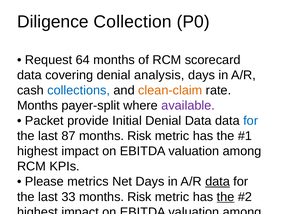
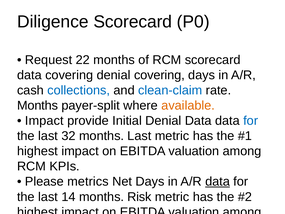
Diligence Collection: Collection -> Scorecard (133, 22)
64: 64 -> 22 (83, 60)
denial analysis: analysis -> covering (159, 75)
clean-claim colour: orange -> blue (170, 90)
available colour: purple -> orange (188, 105)
Packet: Packet -> Impact (44, 121)
87: 87 -> 32 (68, 136)
Risk: Risk -> Last (139, 136)
33: 33 -> 14 (68, 197)
the underline: present -> none (226, 197)
